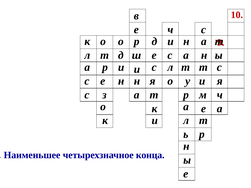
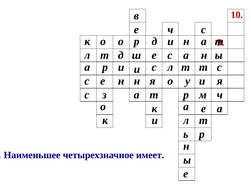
конца: конца -> имеет (150, 155)
